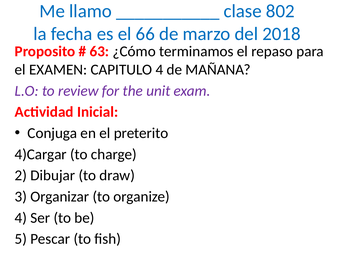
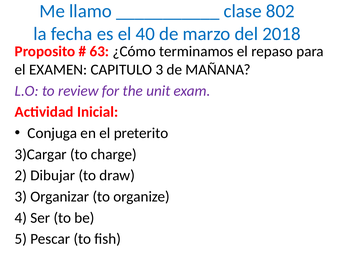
66: 66 -> 40 (145, 34)
CAPITULO 4: 4 -> 3 (159, 70)
4)Cargar: 4)Cargar -> 3)Cargar (41, 154)
